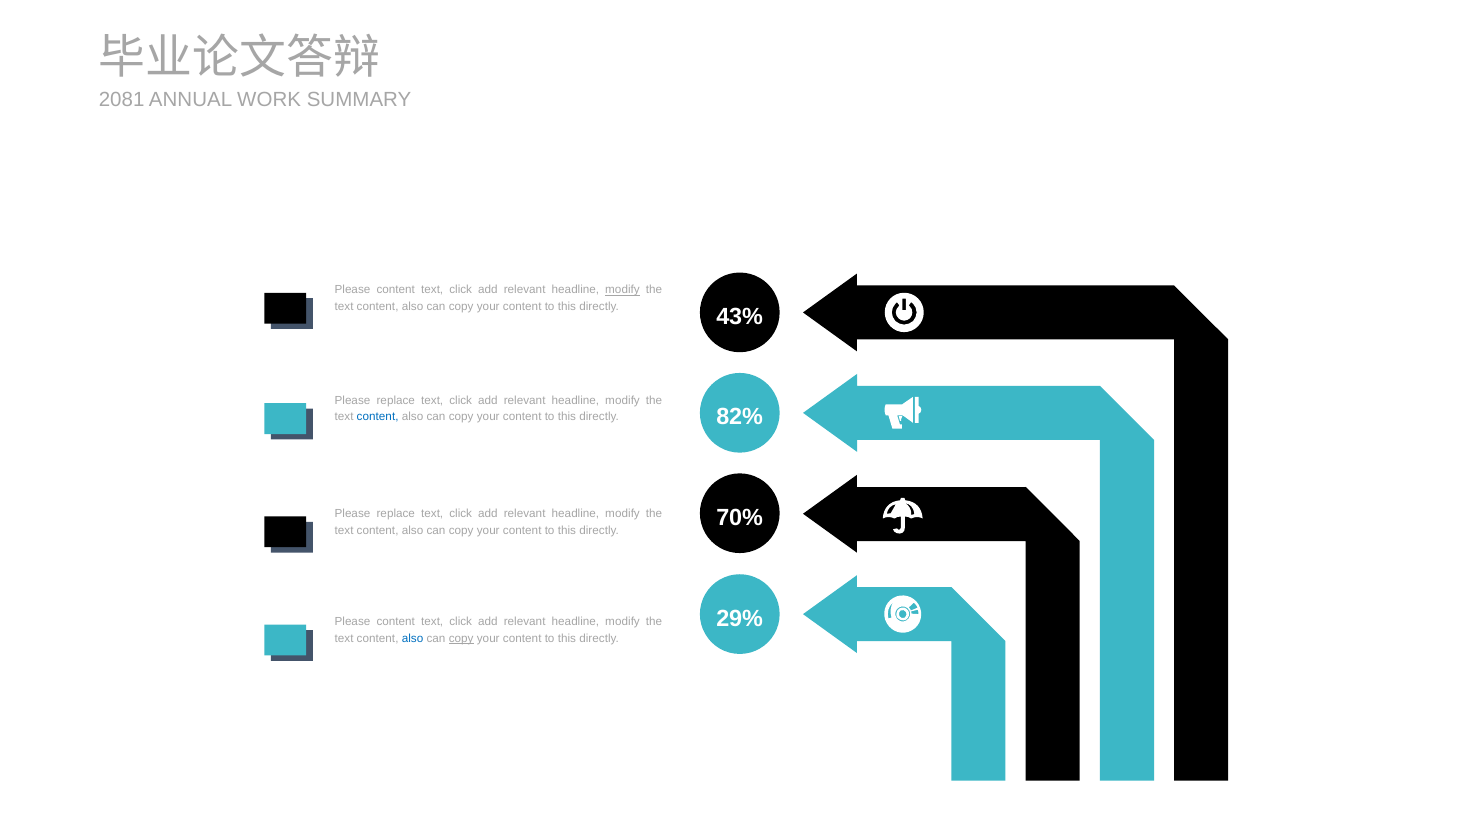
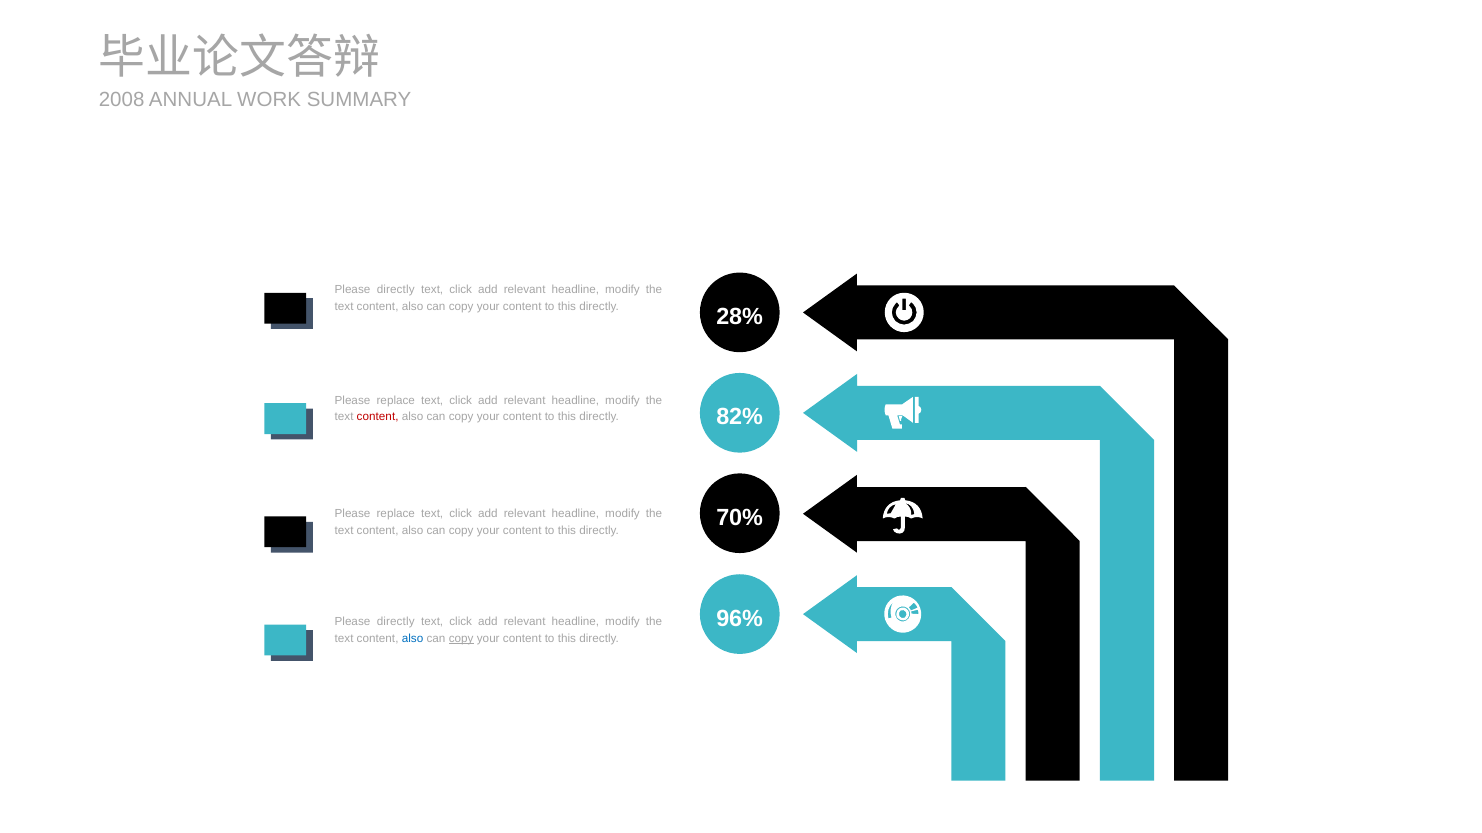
2081: 2081 -> 2008 (122, 99)
content: content -> directly (396, 290)
modify underline: present -> none (623, 290)
43%: 43% -> 28% (740, 317)
content colour: blue -> red (378, 417)
29%: 29% -> 96% (740, 619)
content: content -> directly (396, 622)
